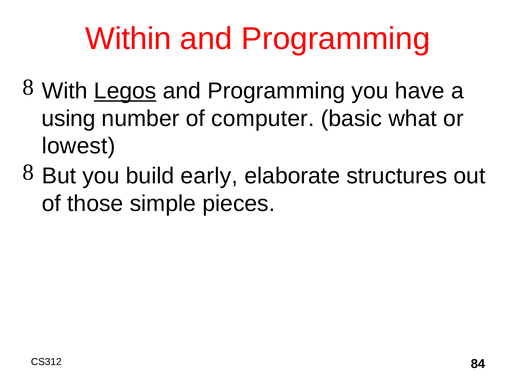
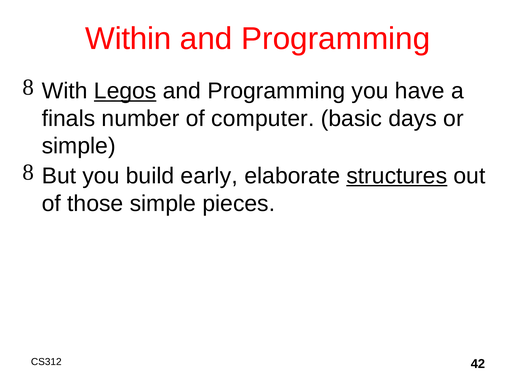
using: using -> finals (68, 119)
what: what -> days (413, 119)
lowest: lowest -> simple (79, 146)
structures underline: none -> present (397, 176)
84: 84 -> 42 (478, 364)
